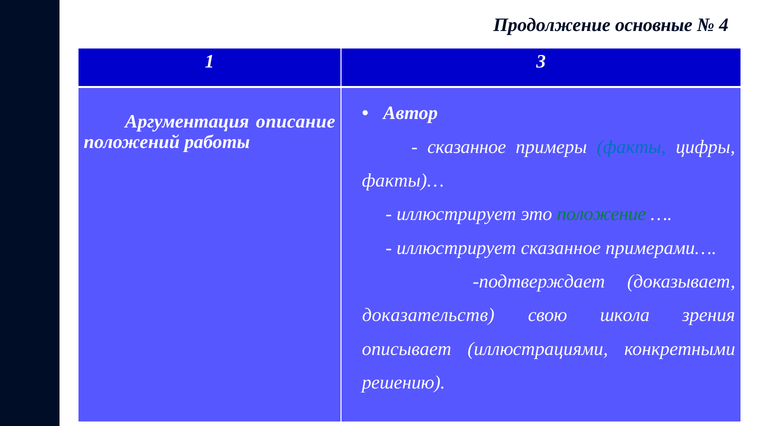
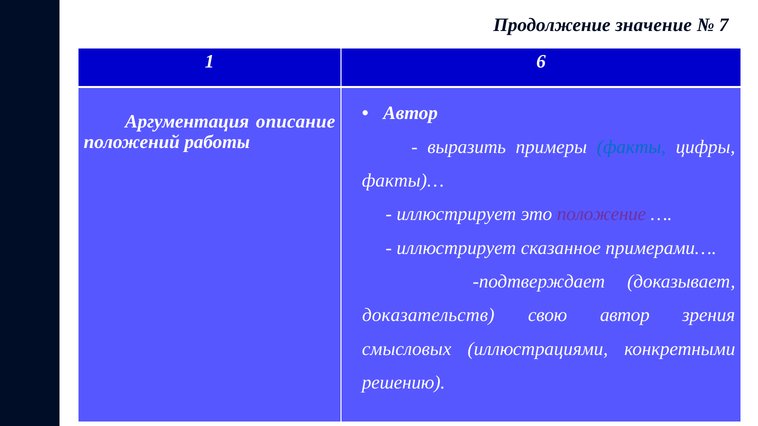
основные: основные -> значение (654, 25)
4: 4 -> 7 (724, 25)
3: 3 -> 6 (541, 62)
сказанное: сказанное -> выразить (467, 147)
положение colour: green -> purple (602, 214)
свою школа: школа -> автор (625, 315)
описывает: описывает -> смысловых (407, 349)
